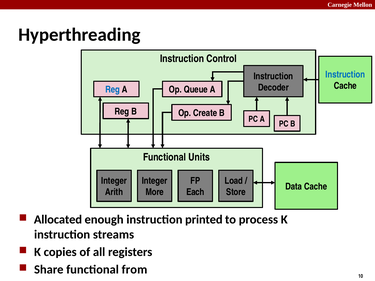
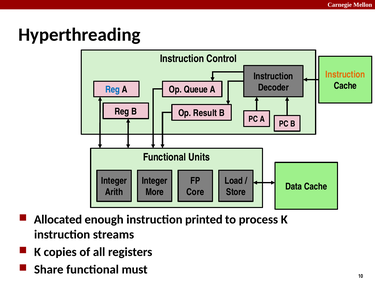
Instruction colour: blue -> orange (345, 75)
Create: Create -> Result (205, 113)
Each: Each -> Core (195, 192)
from: from -> must (135, 270)
